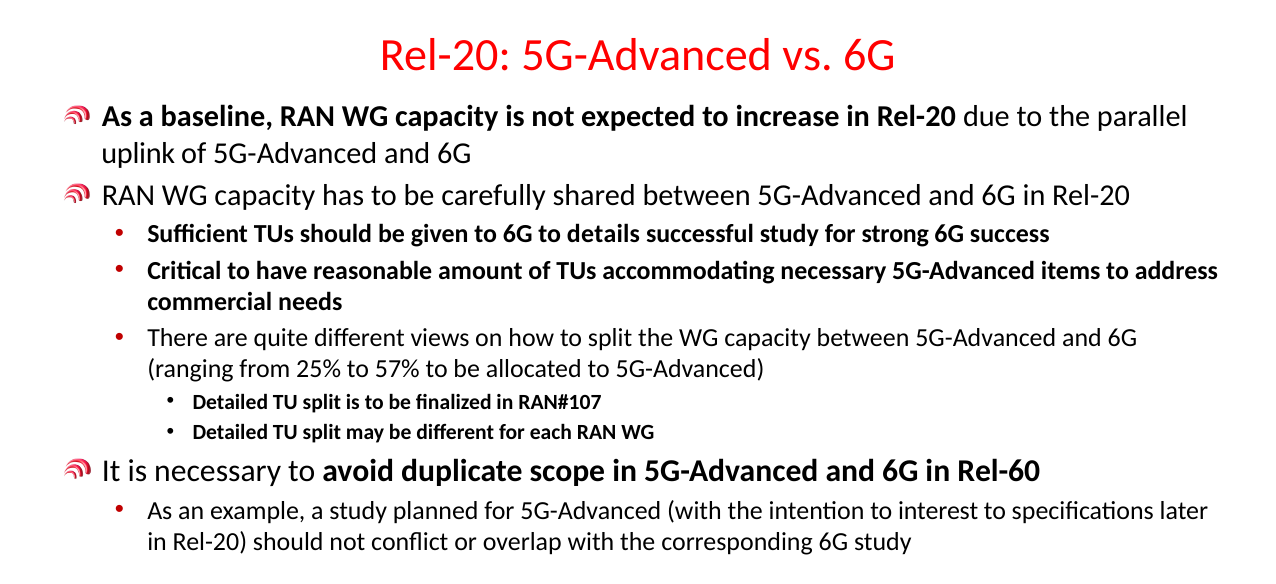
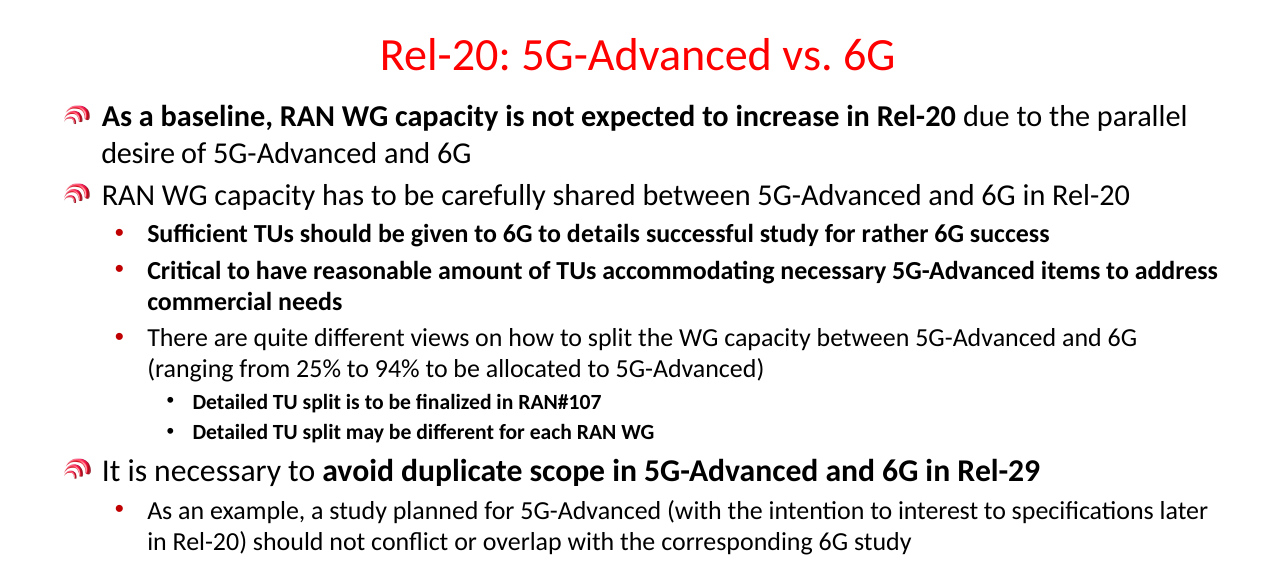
uplink: uplink -> desire (138, 153)
strong: strong -> rather (895, 234)
57%: 57% -> 94% (397, 369)
Rel-60: Rel-60 -> Rel-29 (999, 471)
